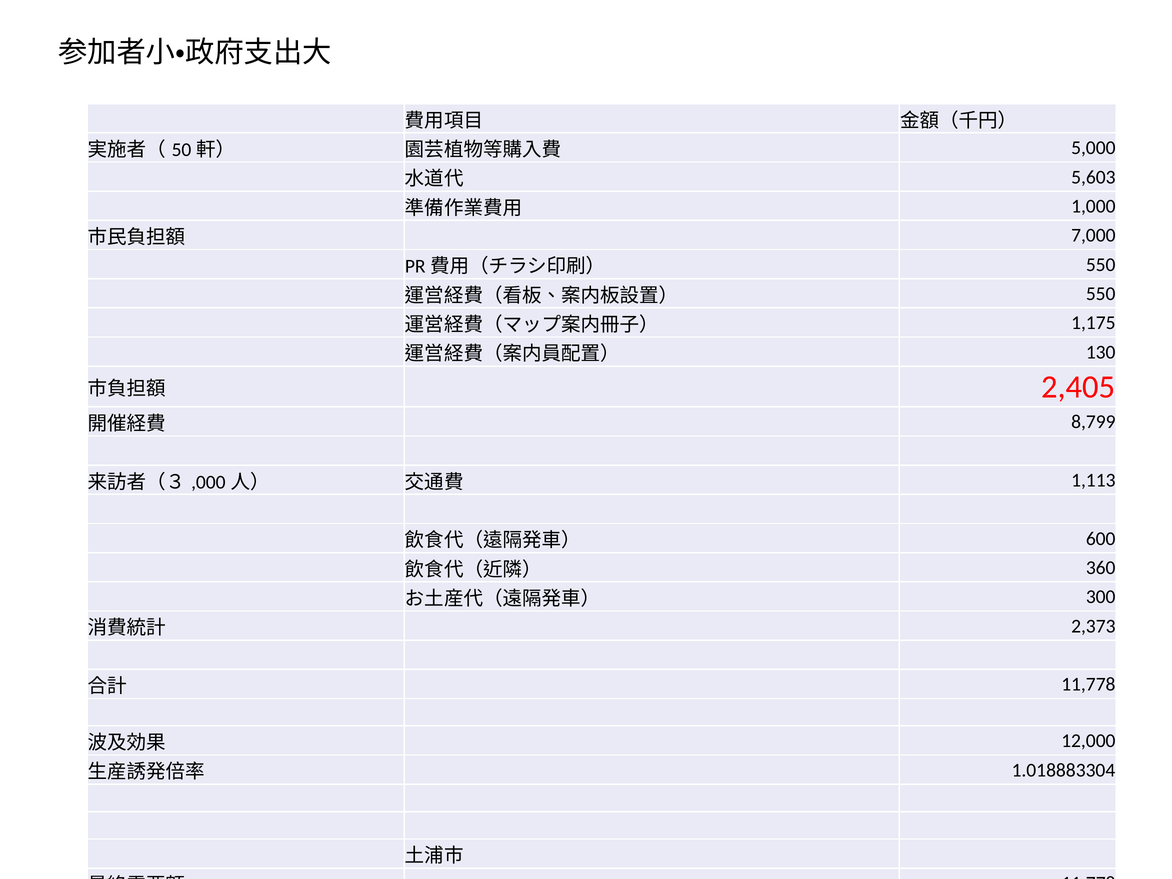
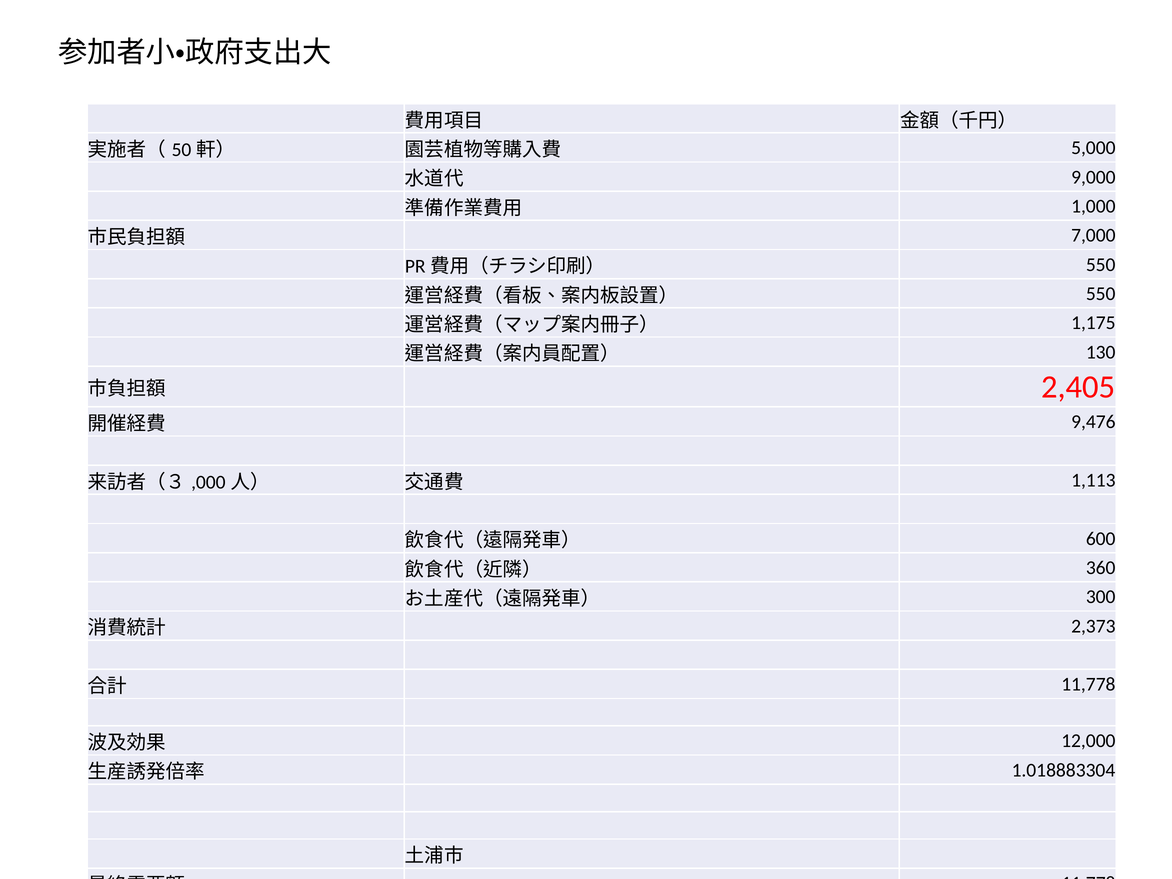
5,603: 5,603 -> 9,000 (1093, 177)
8,799: 8,799 -> 9,476 (1093, 422)
